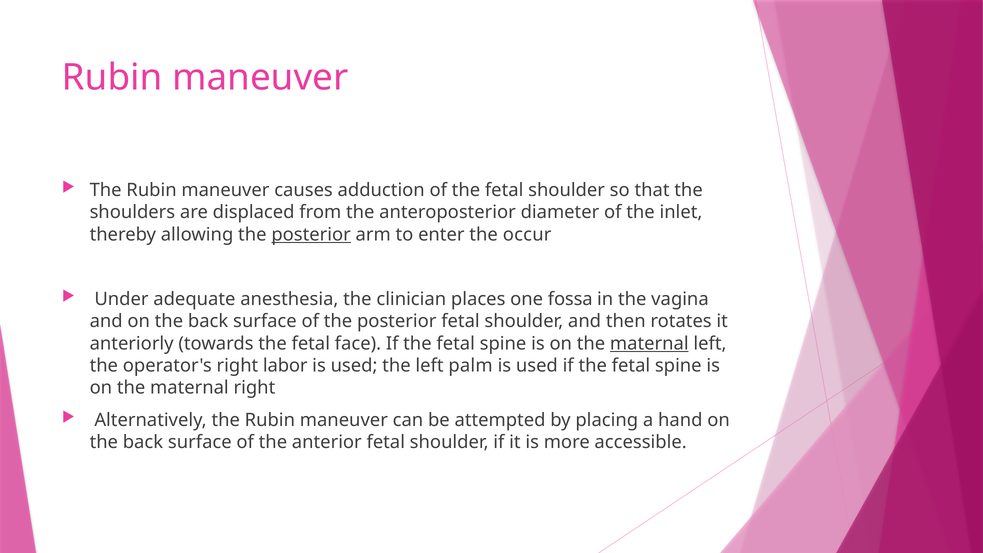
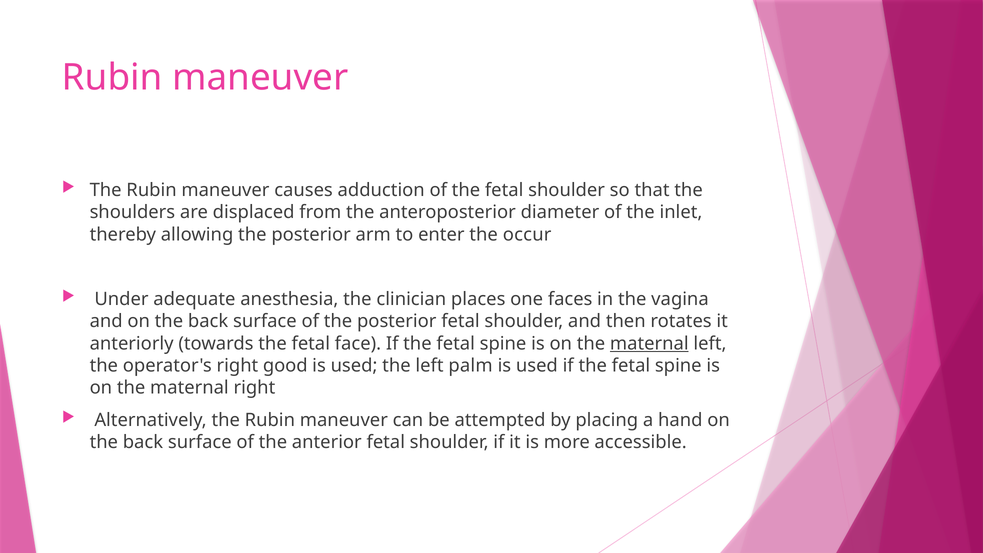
posterior underline: present -> none (311, 234)
fossa: fossa -> faces (570, 299)
labor: labor -> good (285, 366)
